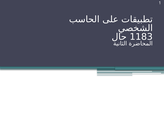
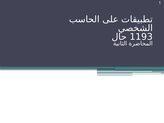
1183: 1183 -> 1193 (141, 37)
